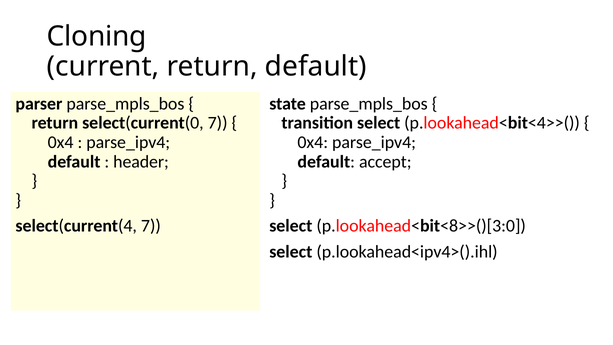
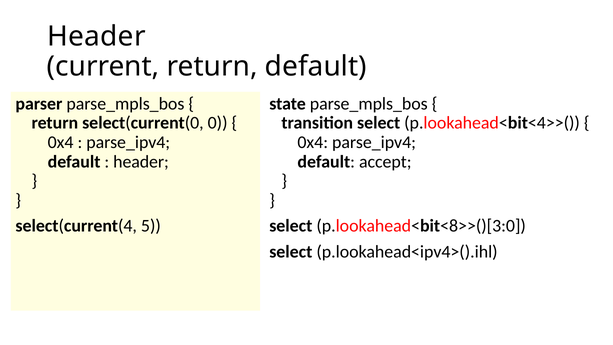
Cloning: Cloning -> Header (96, 36)
select(current(0 7: 7 -> 0 (218, 123)
select(current(4 7: 7 -> 5 (151, 226)
